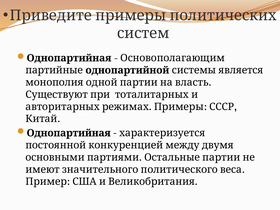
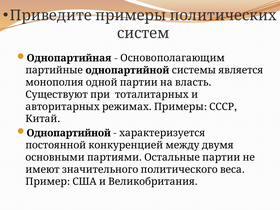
Однопартийная: Однопартийная -> Однопартийной (69, 133)
